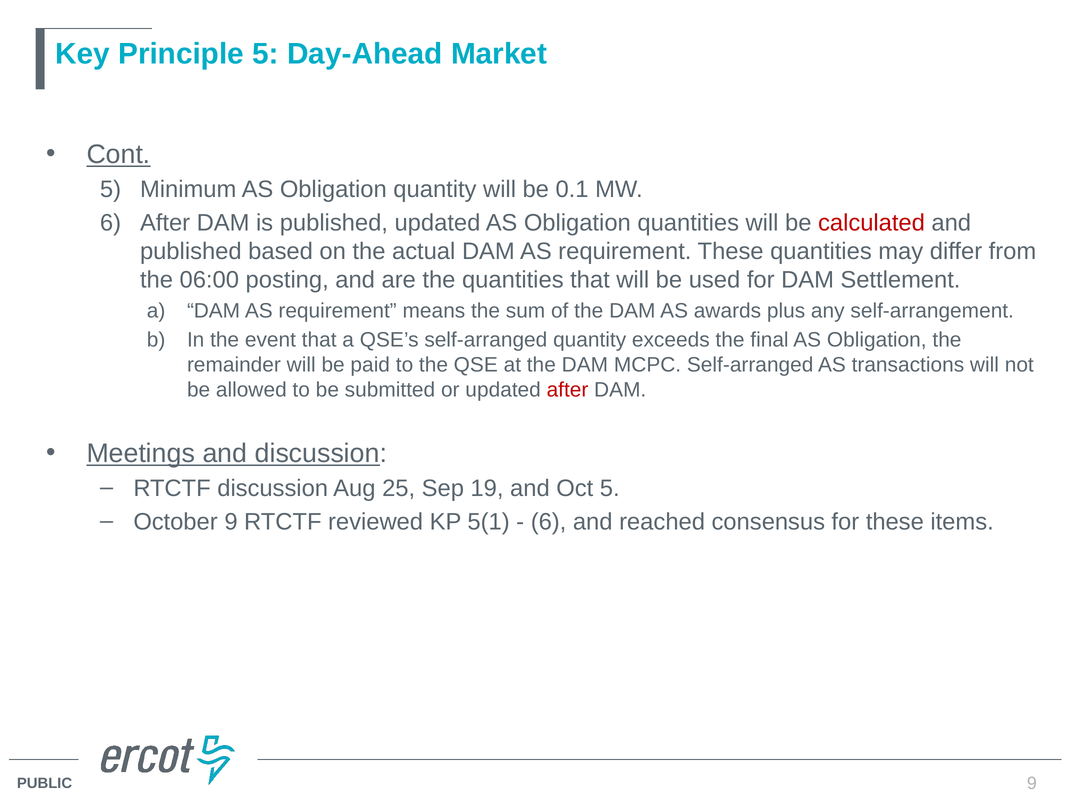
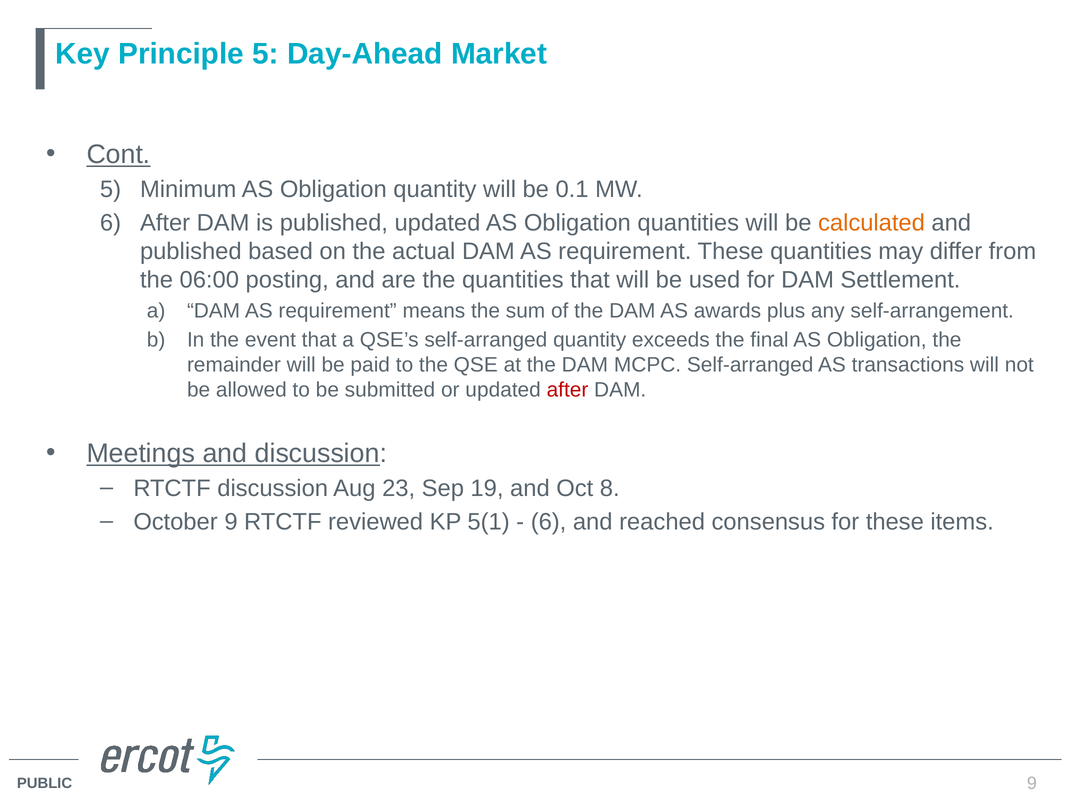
calculated colour: red -> orange (872, 223)
25: 25 -> 23 (399, 488)
Oct 5: 5 -> 8 (610, 488)
